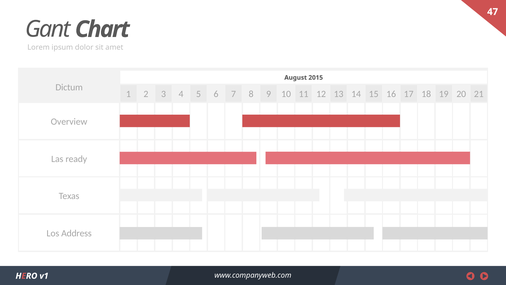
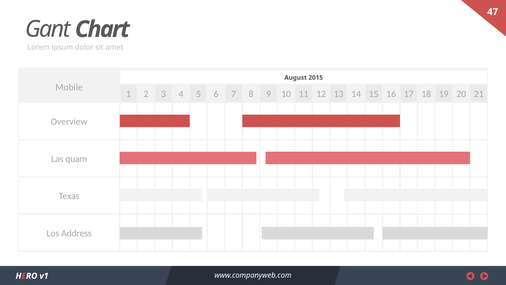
Dictum: Dictum -> Mobile (69, 87)
ready: ready -> quam (76, 159)
